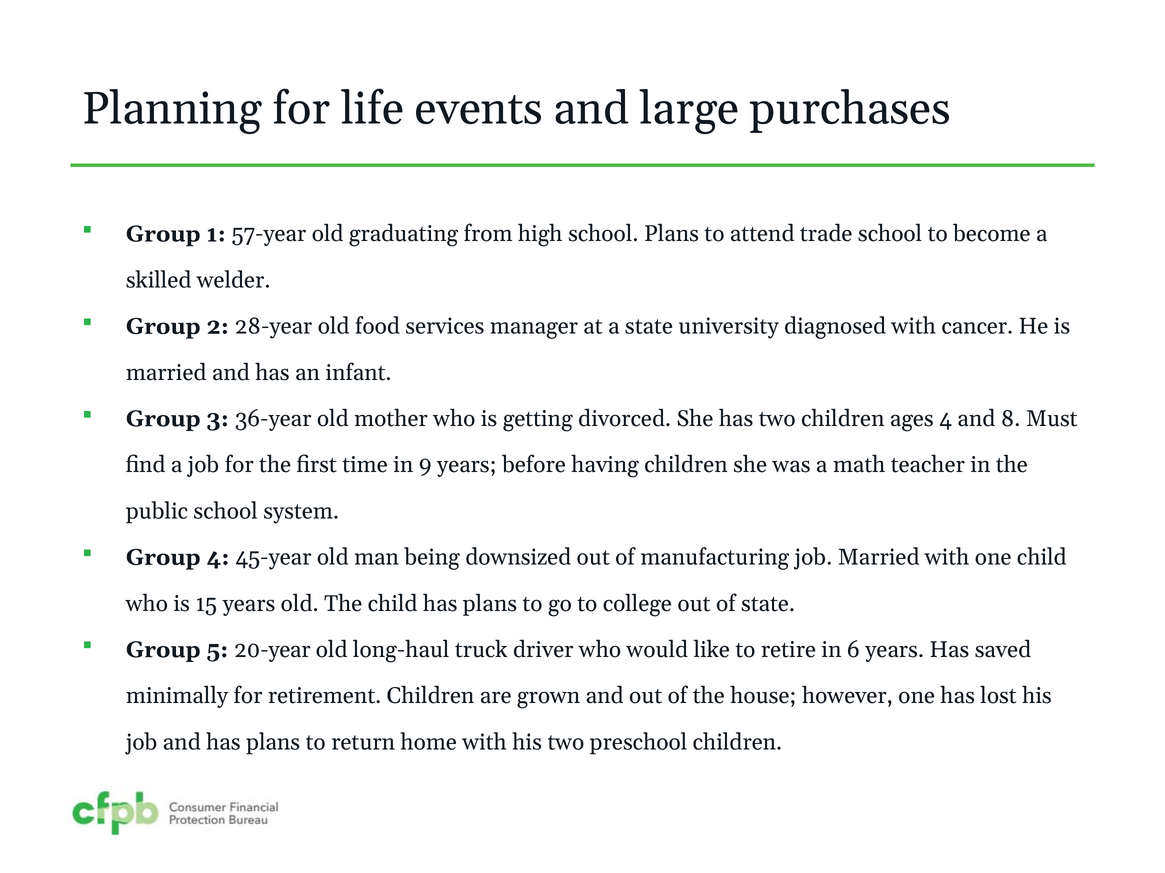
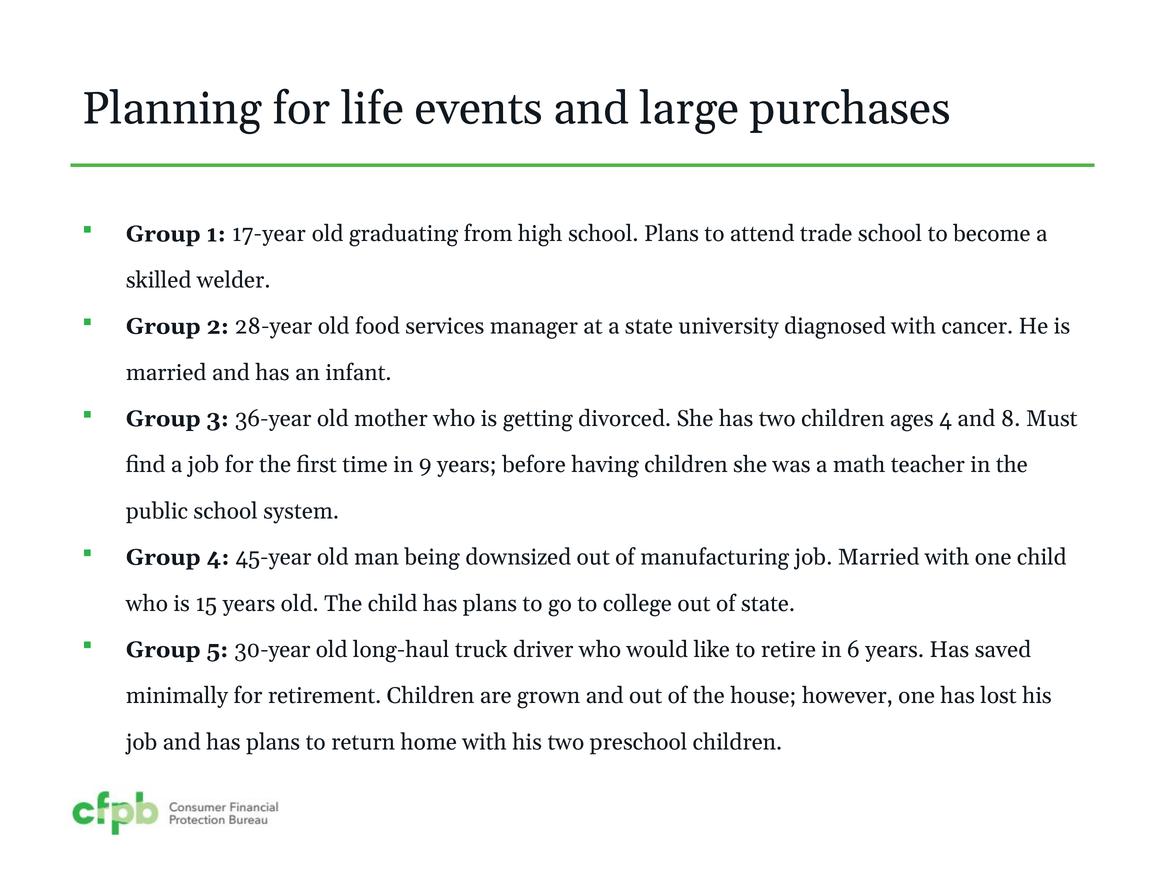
57-year: 57-year -> 17-year (269, 234)
20-year: 20-year -> 30-year (272, 650)
